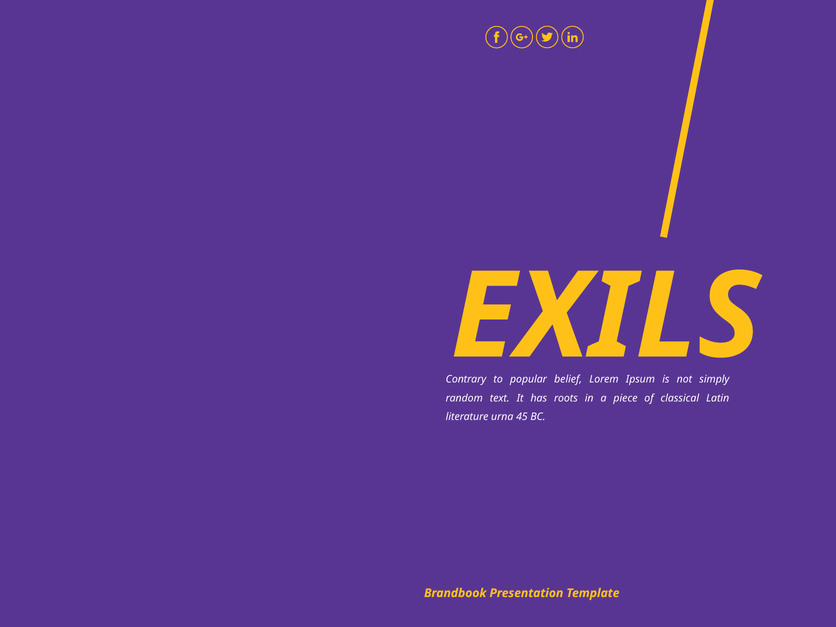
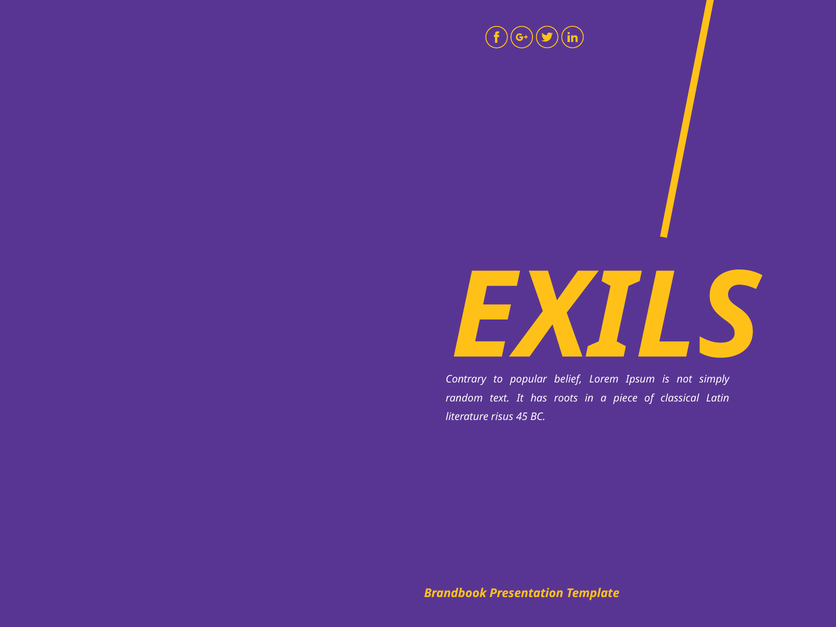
urna: urna -> risus (502, 417)
